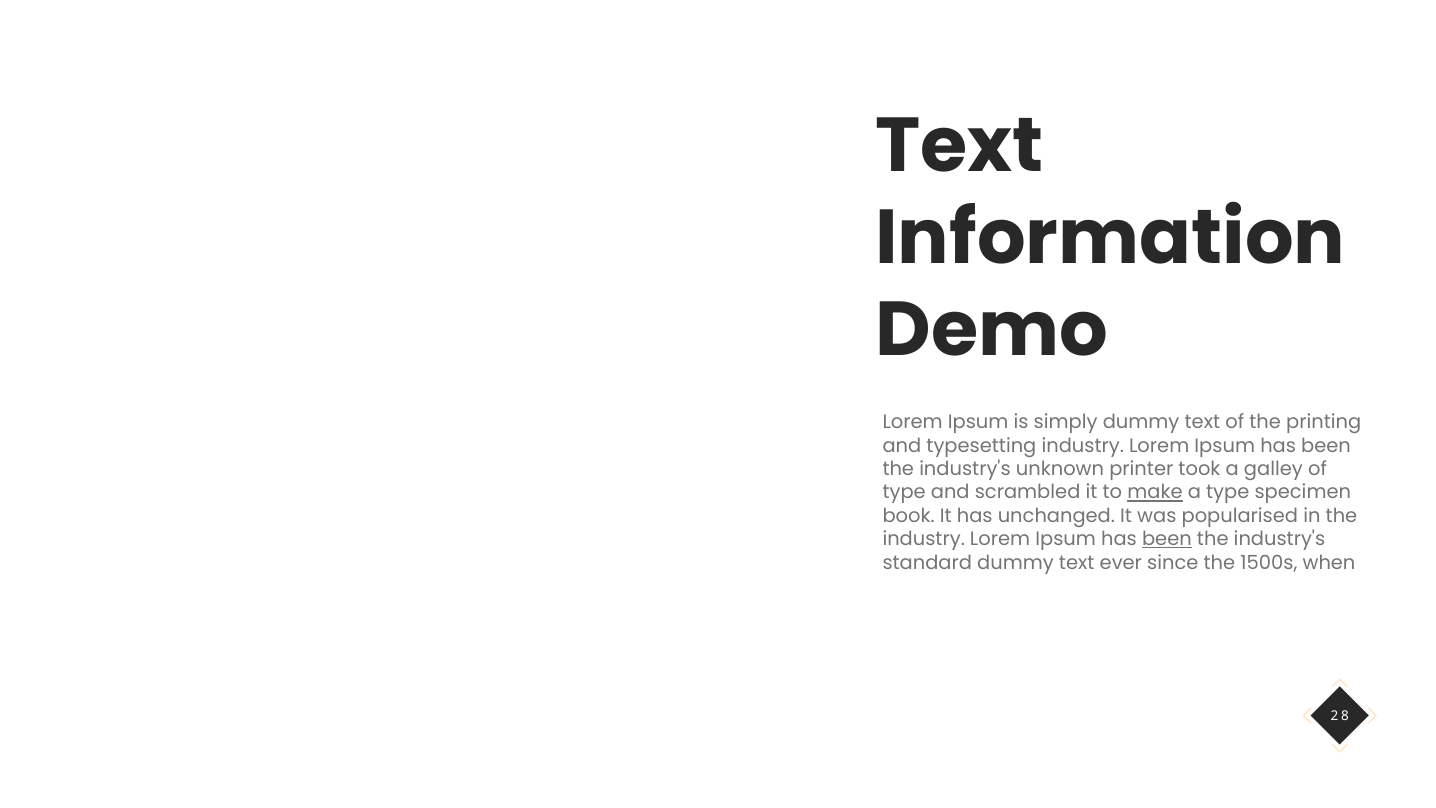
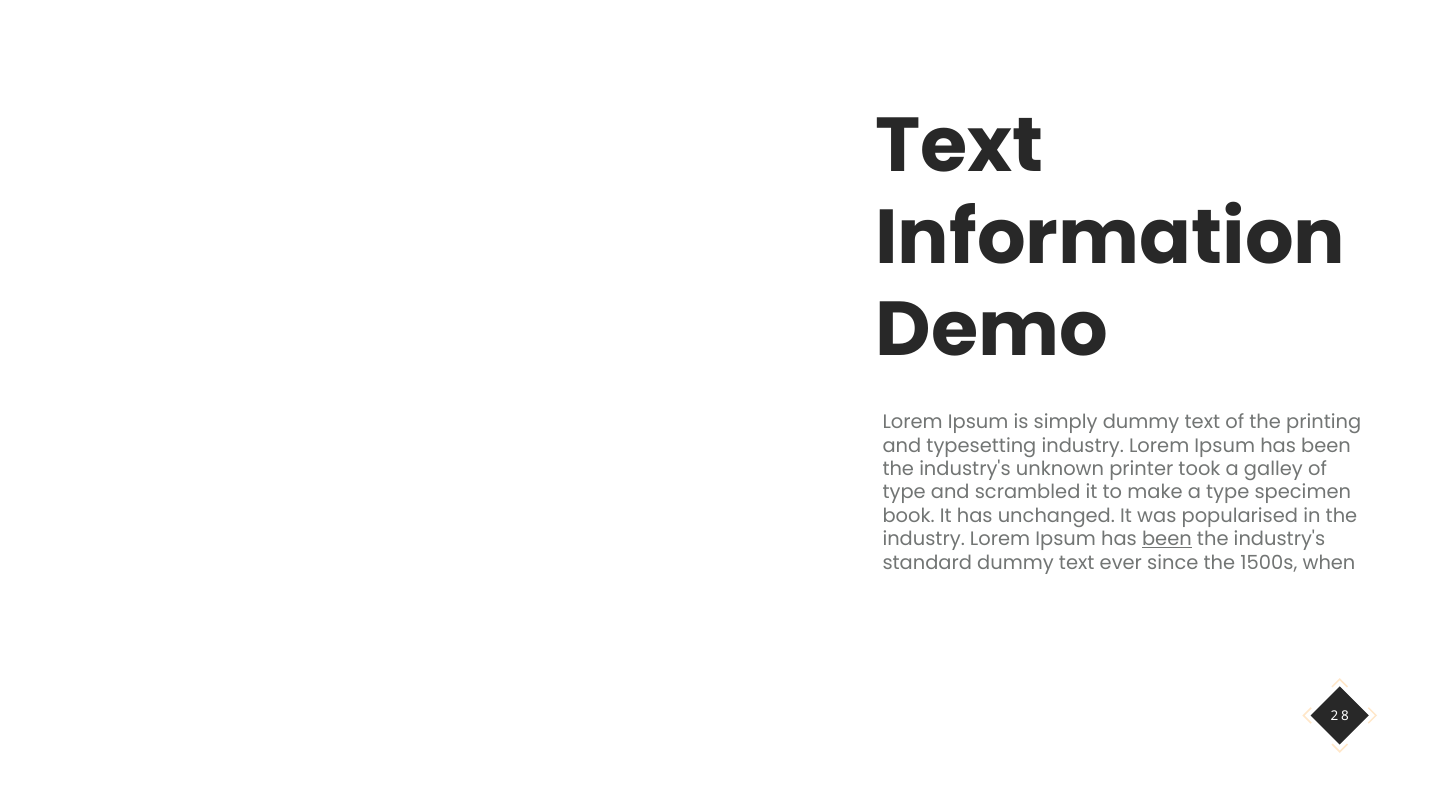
make underline: present -> none (1155, 492)
